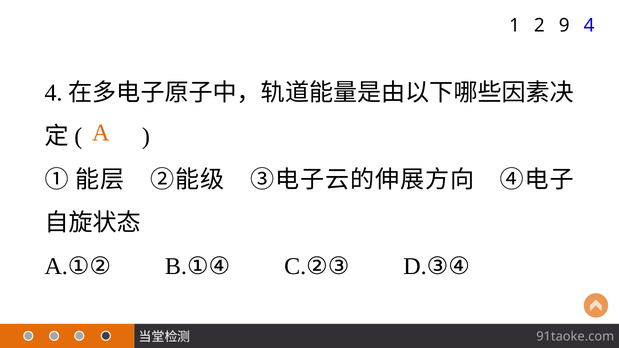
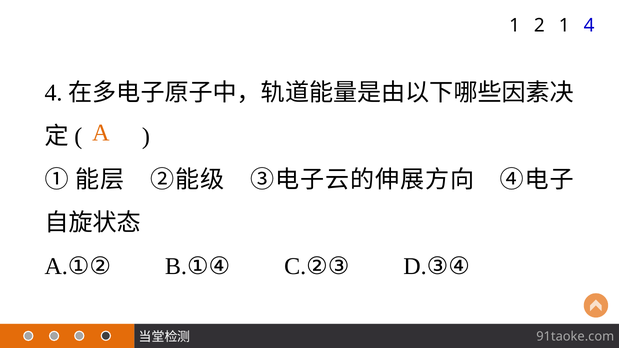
2 9: 9 -> 1 (564, 26)
